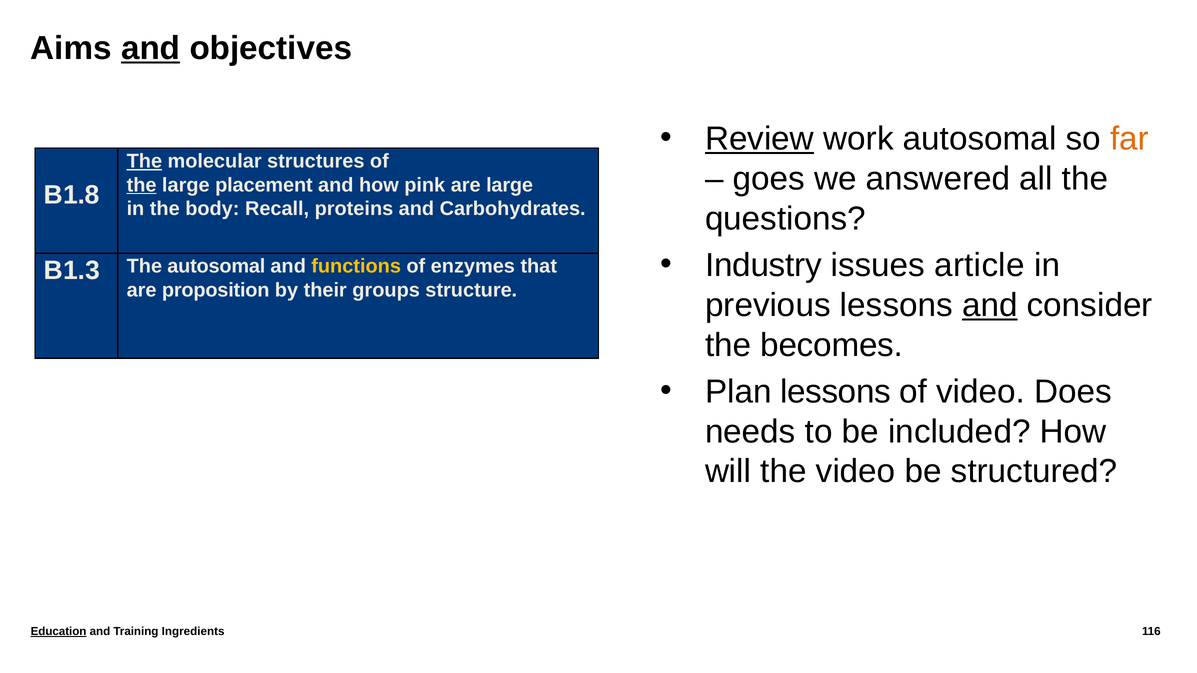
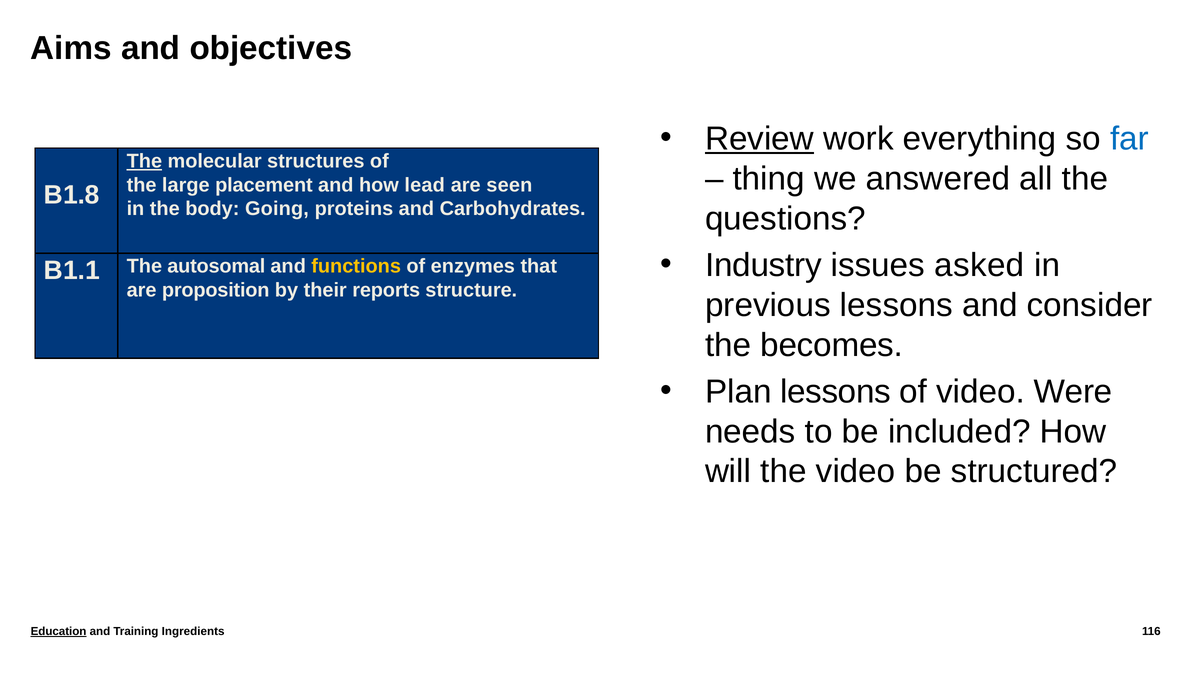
and underline: present -> none (151, 48)
work autosomal: autosomal -> everything (980, 139)
far colour: orange -> blue (1129, 139)
goes: goes -> thing (769, 179)
the underline: present -> none (142, 185)
pink: pink -> lead (425, 185)
are large: large -> seen (509, 185)
Recall: Recall -> Going (277, 209)
article: article -> asked (979, 265)
B1.3: B1.3 -> B1.1 (72, 271)
groups: groups -> reports (386, 290)
and underline: present -> none (990, 305)
Does: Does -> Were (1073, 392)
